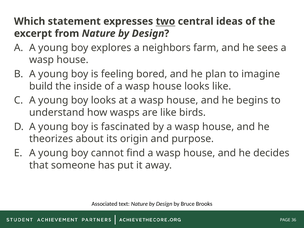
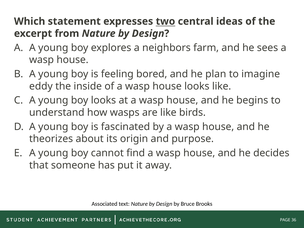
build: build -> eddy (41, 86)
